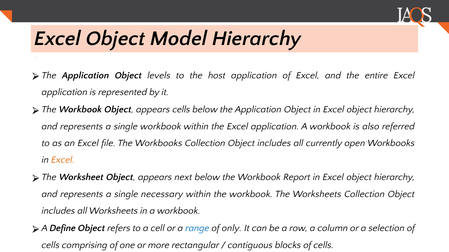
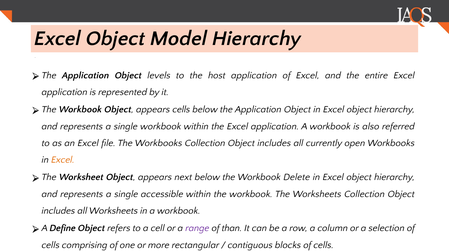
Report: Report -> Delete (297, 178)
necessary: necessary -> accessible (162, 194)
range colour: blue -> purple (197, 229)
only: only -> than (232, 229)
